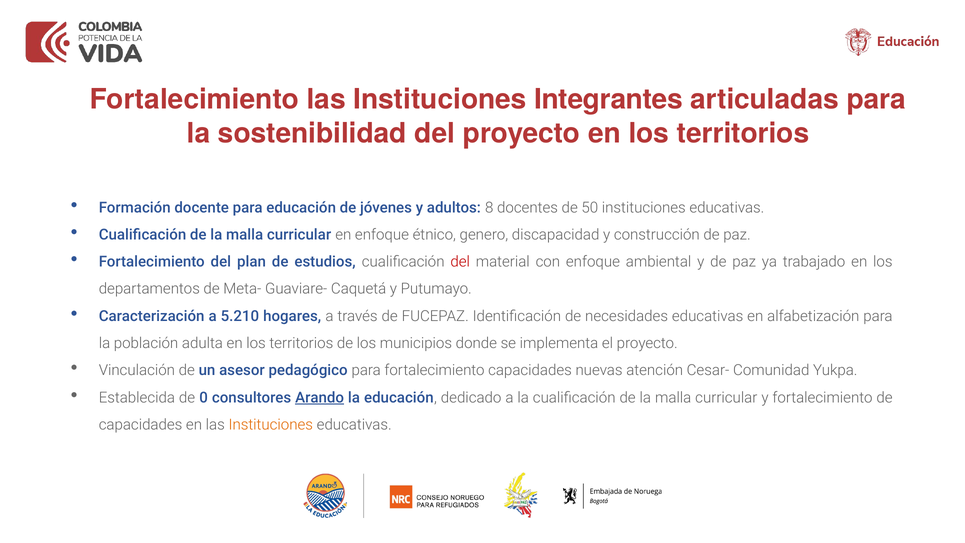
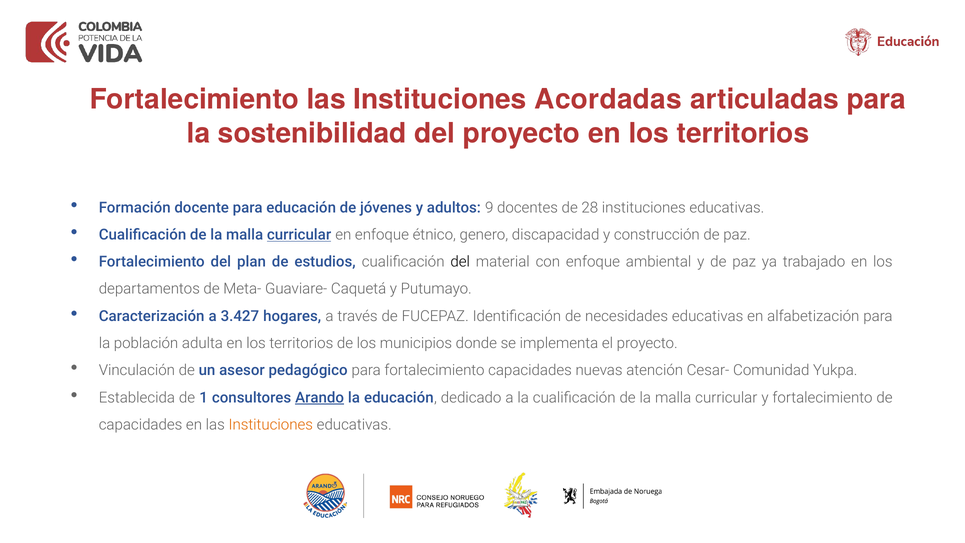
Integrantes: Integrantes -> Acordadas (608, 99)
8: 8 -> 9 (489, 208)
50: 50 -> 28 (590, 208)
curricular underline: none -> present (299, 235)
del colour: red -> black (460, 262)
5.210: 5.210 -> 3.427 (240, 316)
0: 0 -> 1 (204, 397)
